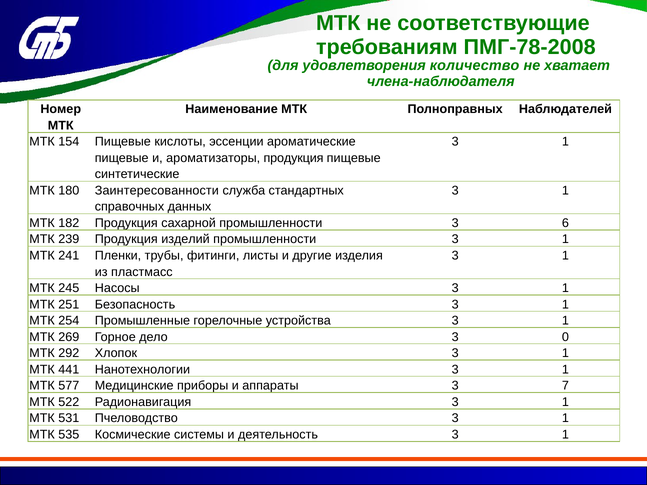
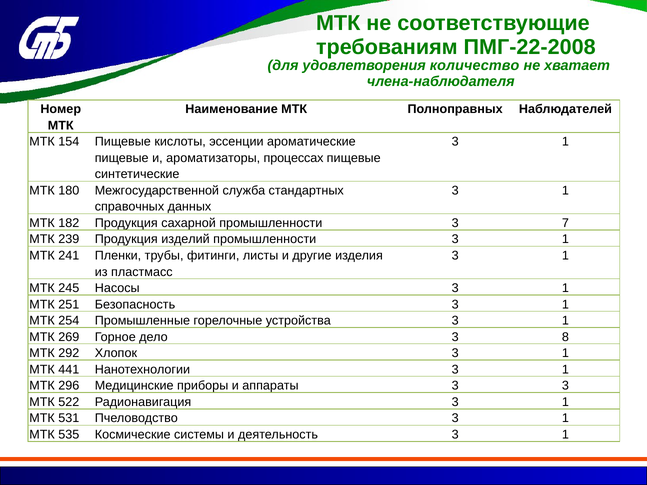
ПМГ-78-2008: ПМГ-78-2008 -> ПМГ-22-2008 (530, 47)
ароматизаторы продукция: продукция -> процессах (294, 158)
Заинтересованности: Заинтересованности -> Межгосударственной (157, 191)
6: 6 -> 7 (565, 223)
0: 0 -> 8 (565, 337)
577: 577 -> 296 (69, 386)
3 7: 7 -> 3 (565, 386)
